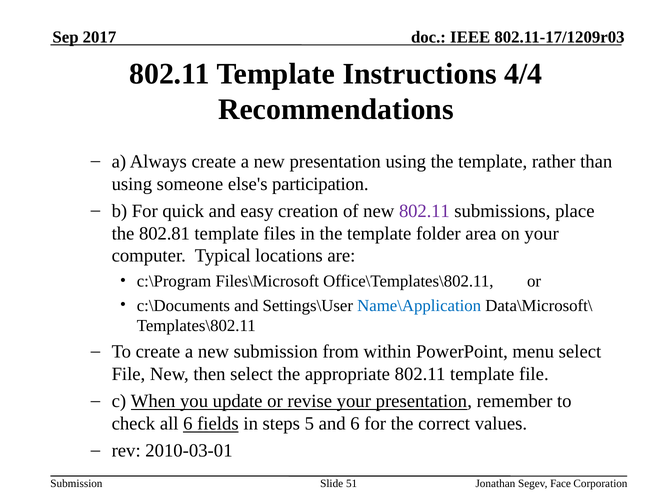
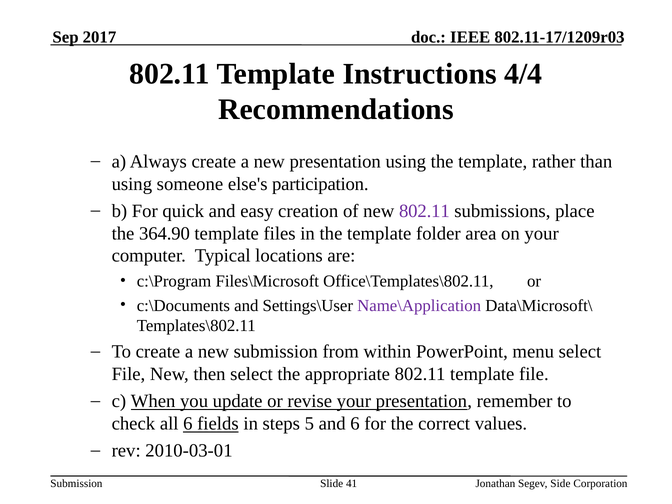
802.81: 802.81 -> 364.90 (165, 233)
Name\Application colour: blue -> purple (419, 306)
51: 51 -> 41 (352, 483)
Face: Face -> Side (560, 483)
